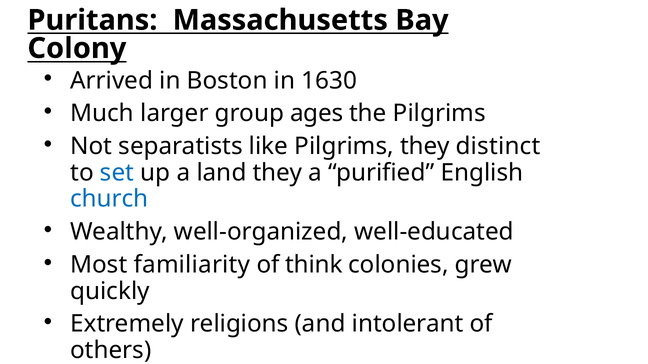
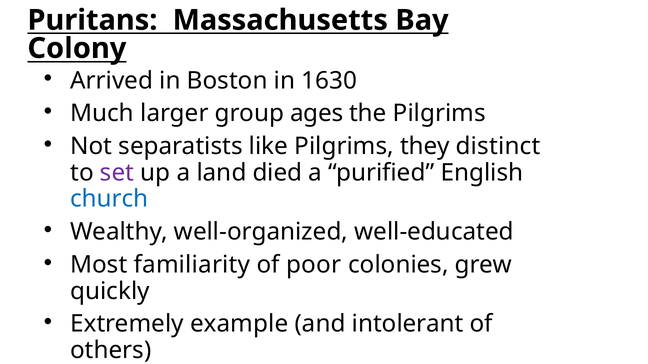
set colour: blue -> purple (117, 173)
land they: they -> died (277, 173)
think: think -> poor (314, 265)
Extremely religions: religions -> example (239, 324)
